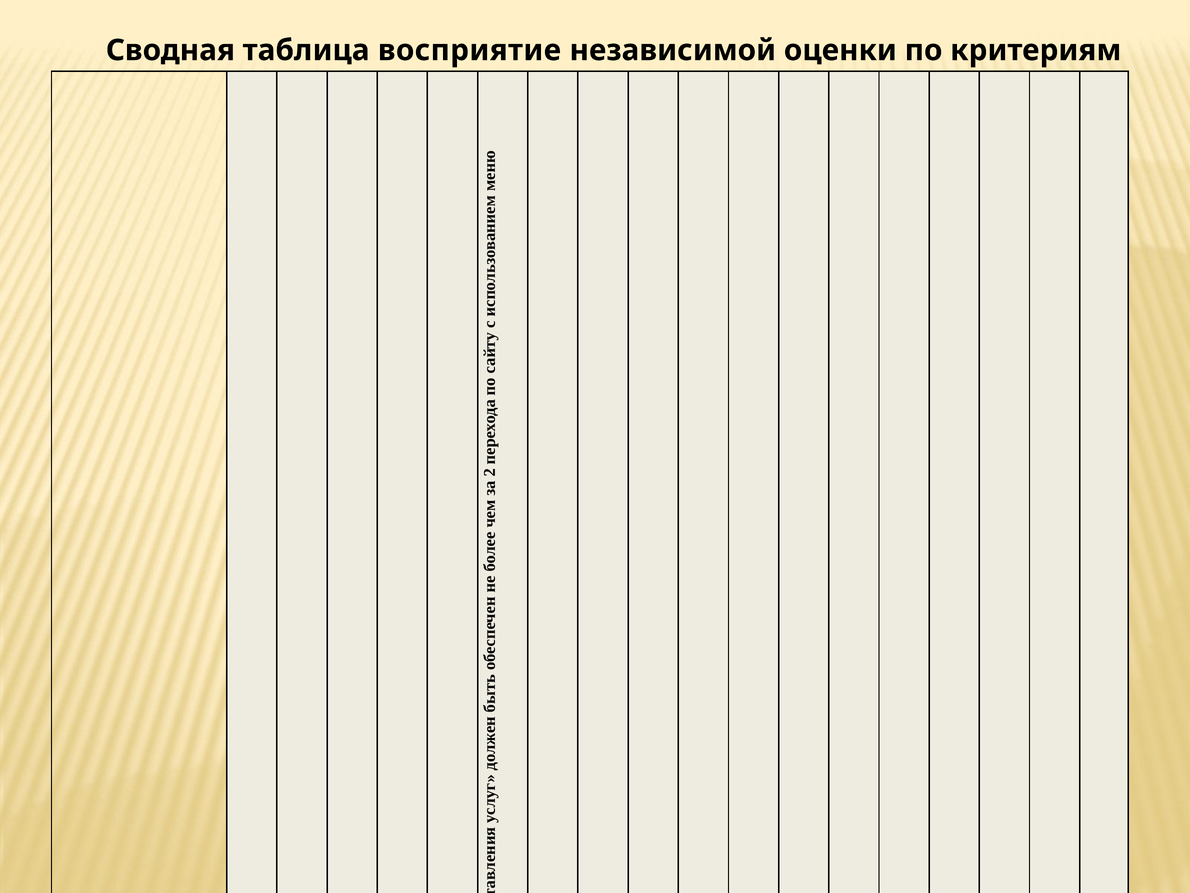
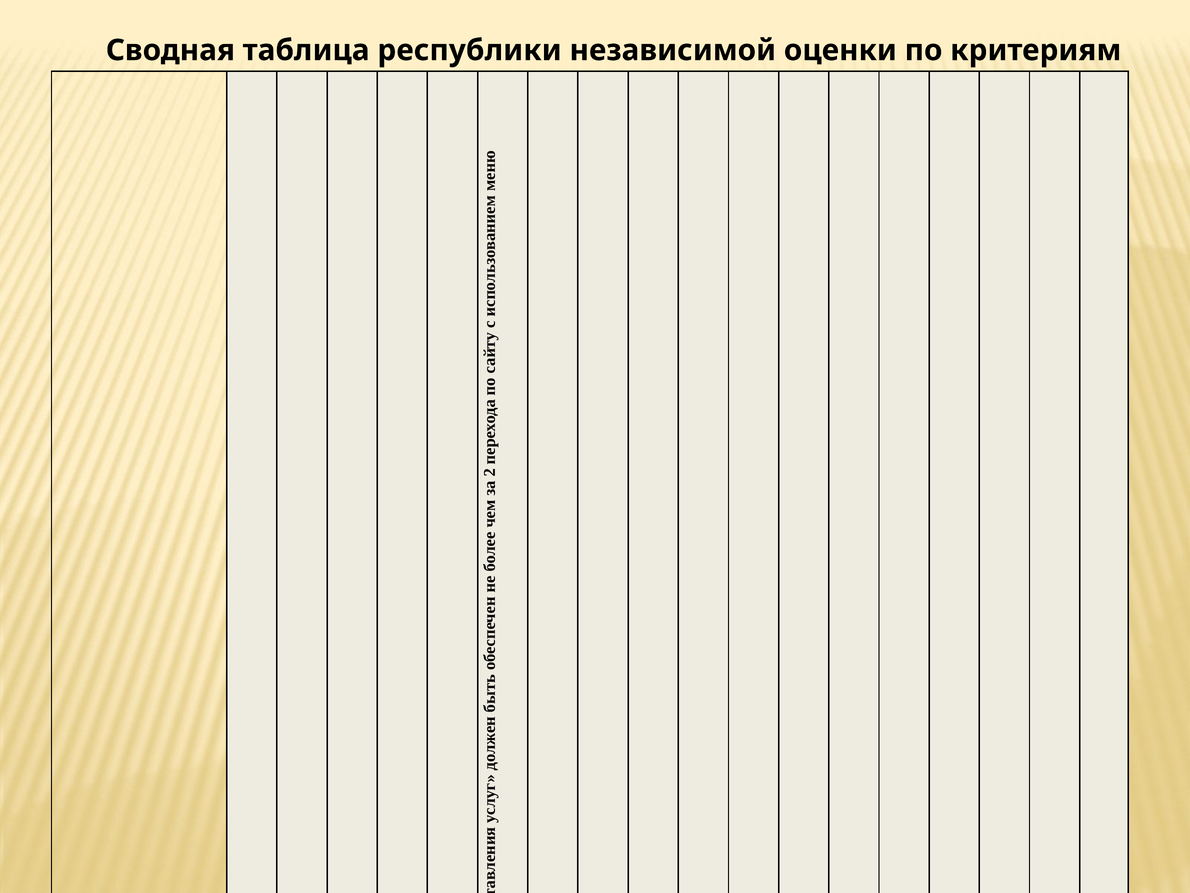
восприятие: восприятие -> республики (470, 50)
